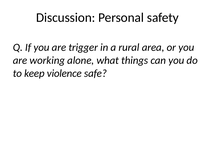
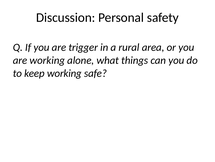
keep violence: violence -> working (64, 73)
